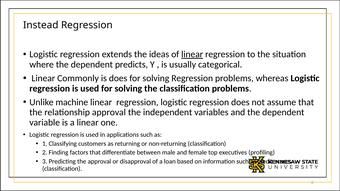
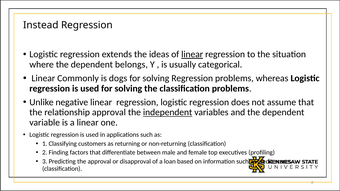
predicts: predicts -> belongs (131, 65)
is does: does -> dogs (118, 78)
machine: machine -> negative (72, 102)
independent underline: none -> present (168, 113)
